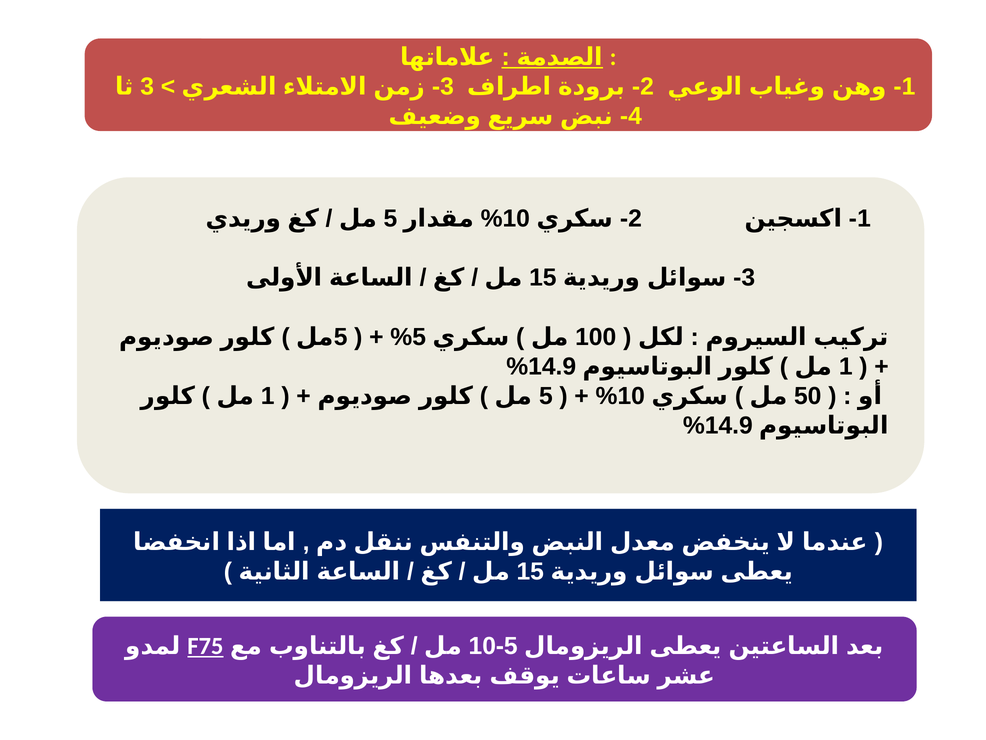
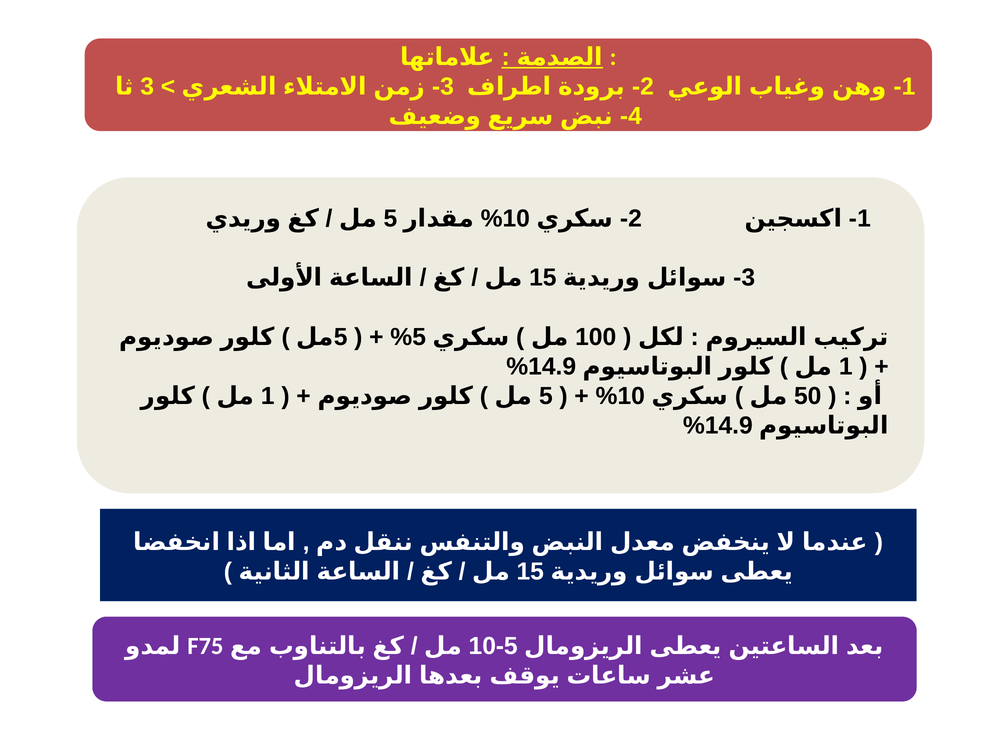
F75 underline: present -> none (205, 646)
